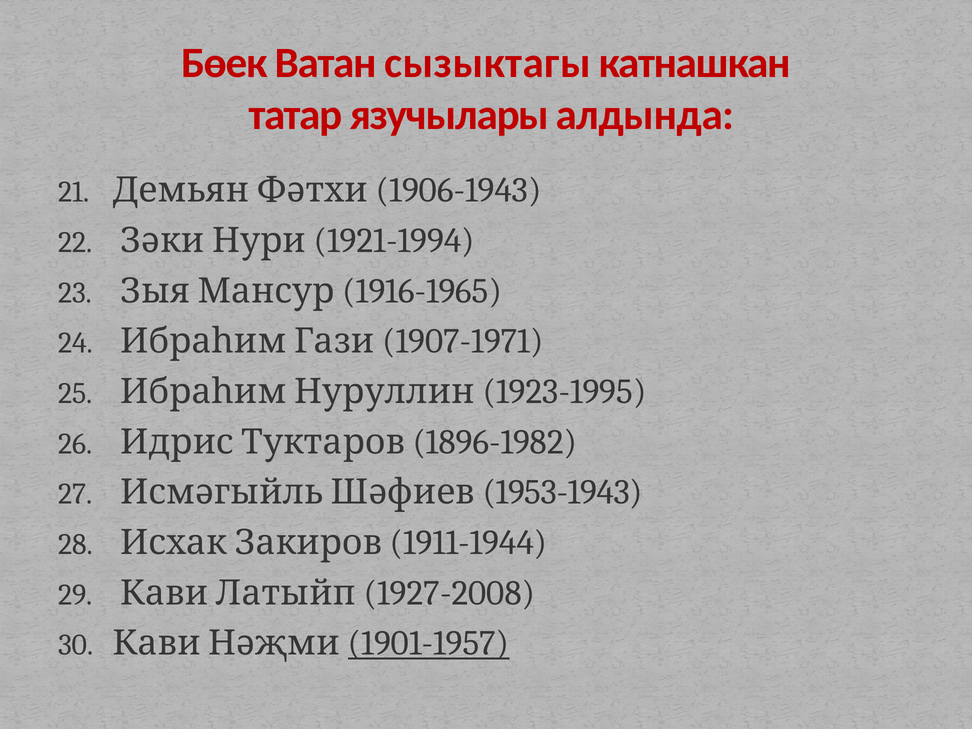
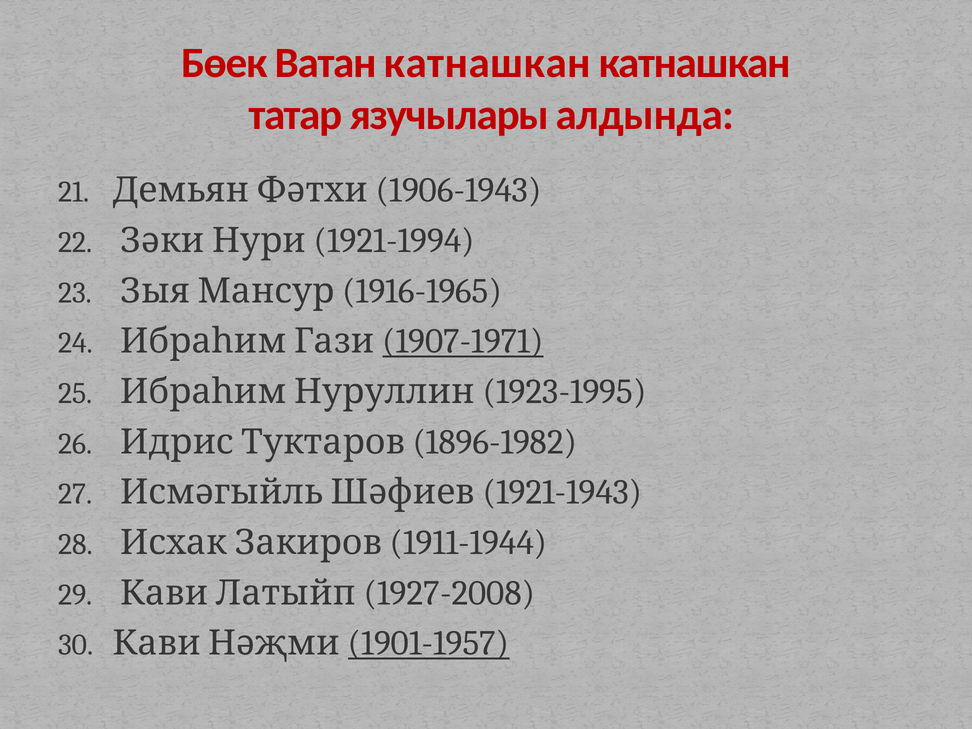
Ватан сызыктагы: сызыктагы -> катнашкан (487, 63)
1907-1971 underline: none -> present (463, 341)
1953-1943: 1953-1943 -> 1921-1943 (563, 492)
